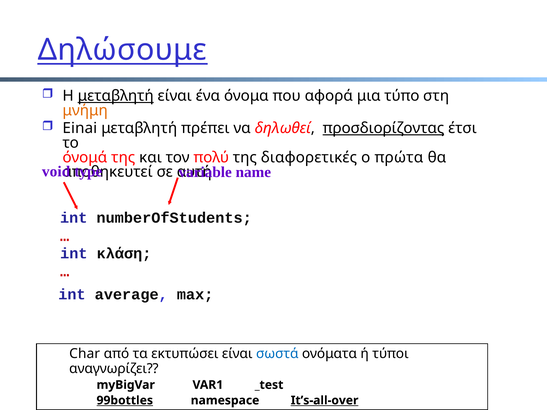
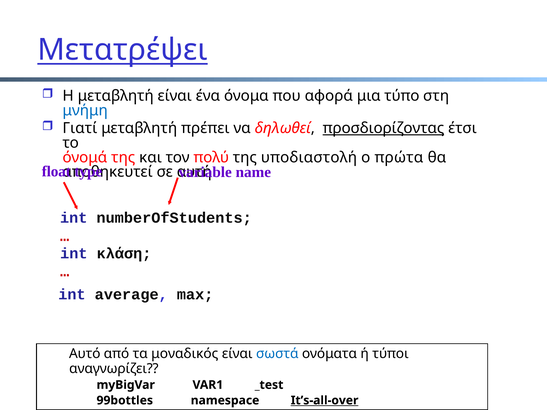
Δηλώσουμε: Δηλώσουμε -> Μετατρέψει (122, 50)
μεταβλητή underline: present -> none (116, 96)
μνήμη colour: orange -> blue (85, 111)
Einai: Einai -> Γιατί (80, 128)
διαφορετικές: διαφορετικές -> υποδιαστολή (309, 157)
void: void -> float (56, 171)
Char: Char -> Αυτό (85, 354)
εκτυπώσει: εκτυπώσει -> μοναδικός (185, 354)
99bottles underline: present -> none (125, 401)
